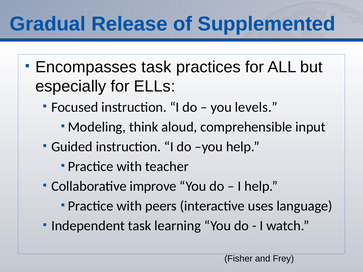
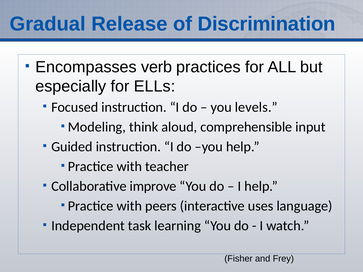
Supplemented: Supplemented -> Discrimination (267, 24)
Encompasses task: task -> verb (157, 67)
